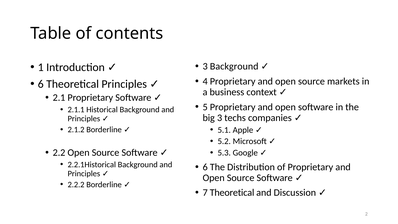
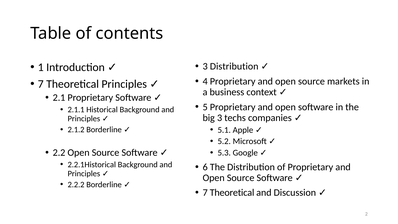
3 Background: Background -> Distribution (234, 66)
6: 6 -> 7 (41, 84)
